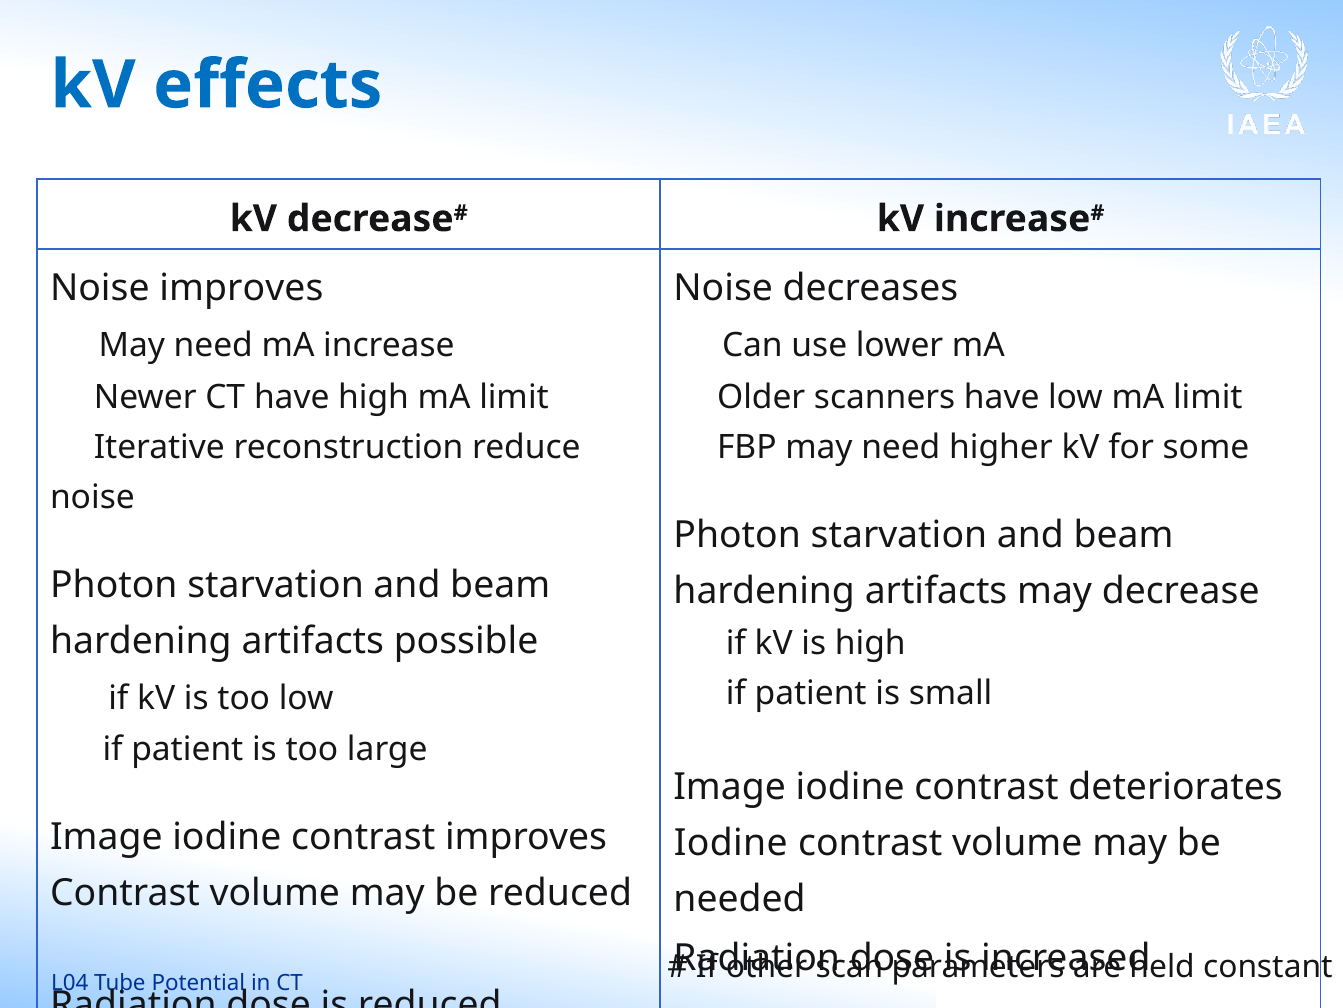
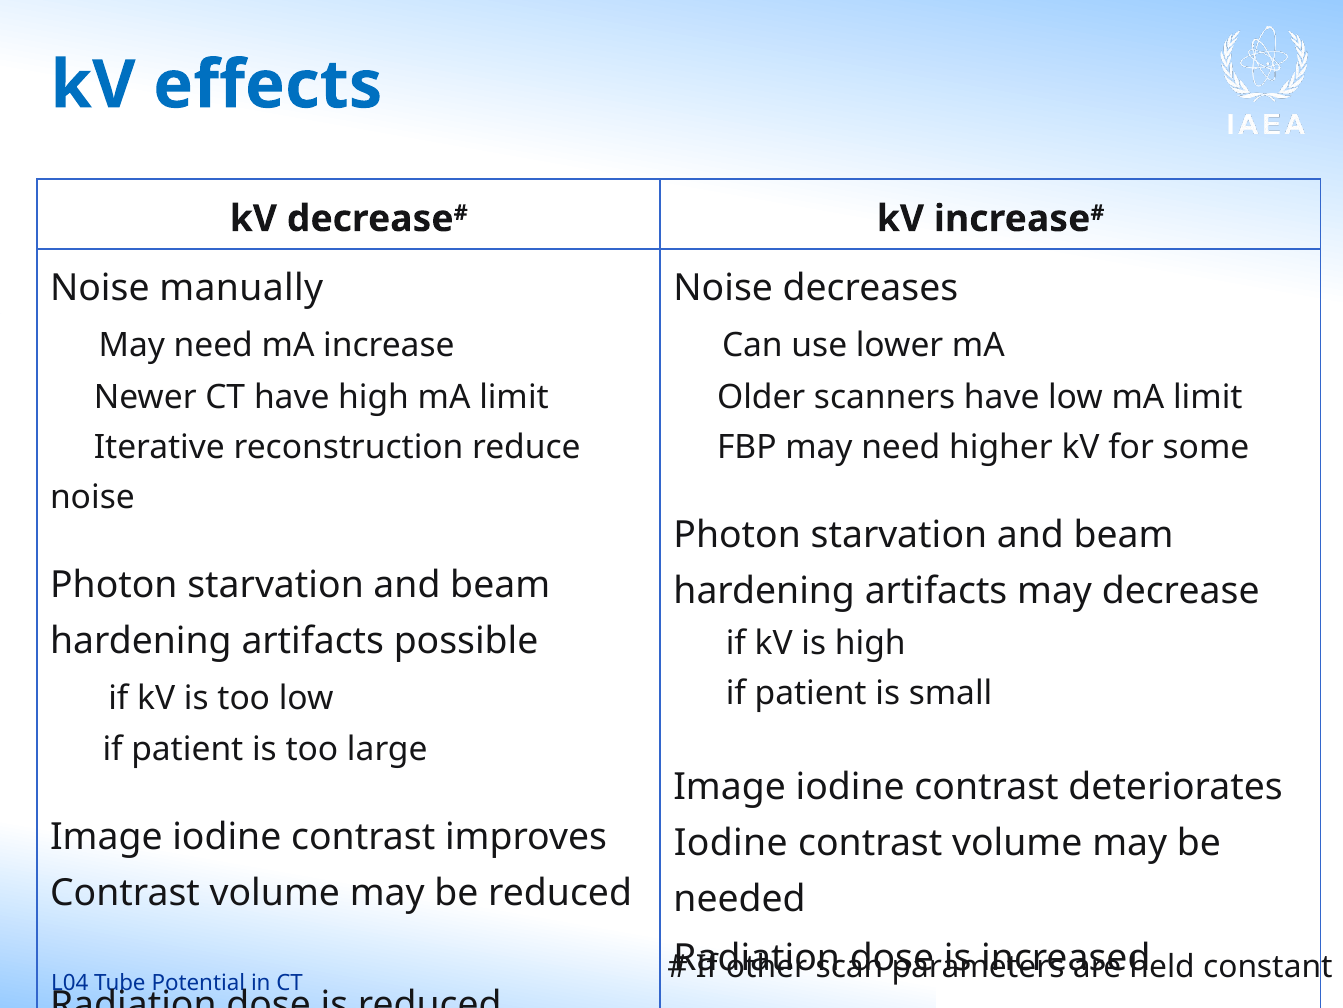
Noise improves: improves -> manually (241, 288)
